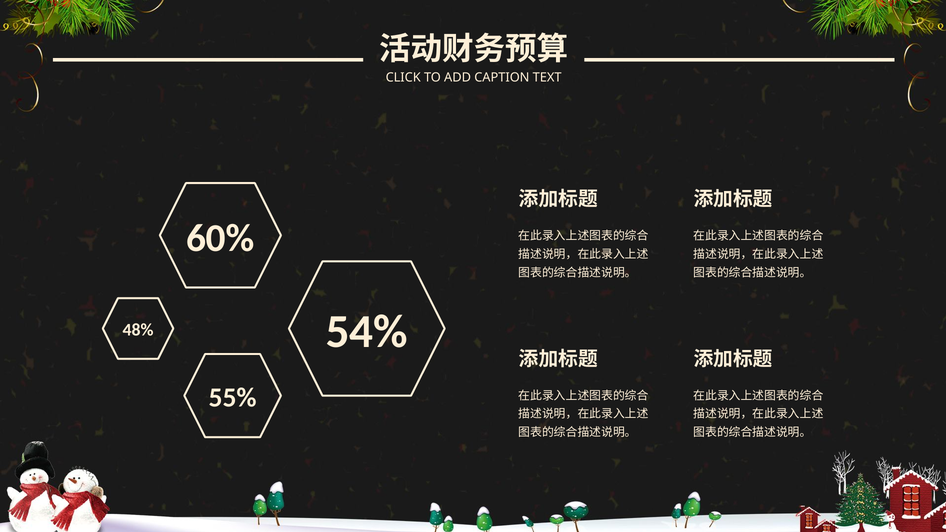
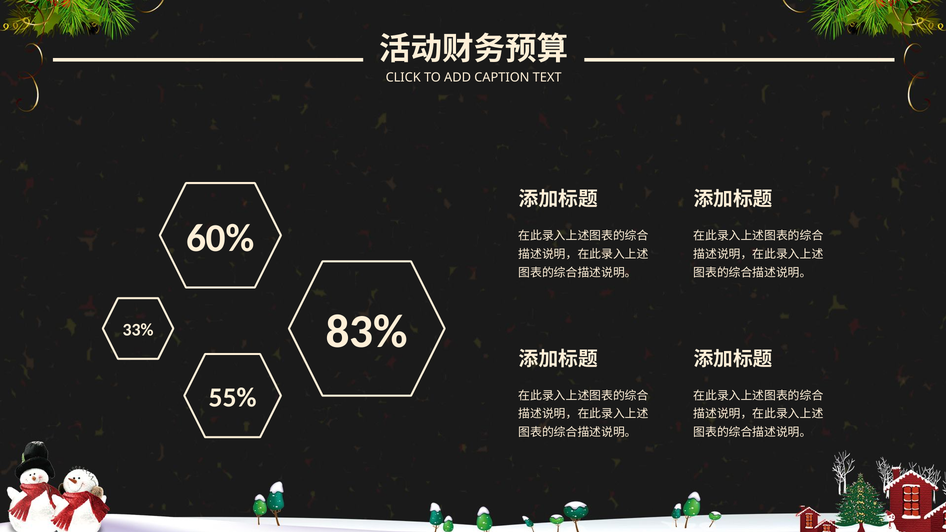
54%: 54% -> 83% (367, 332)
48%: 48% -> 33% (138, 330)
